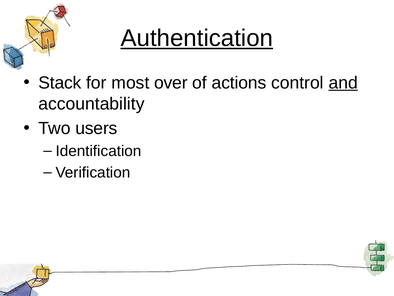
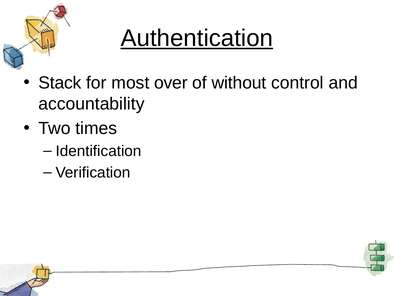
actions: actions -> without (239, 83)
and underline: present -> none (343, 83)
users: users -> times (96, 128)
